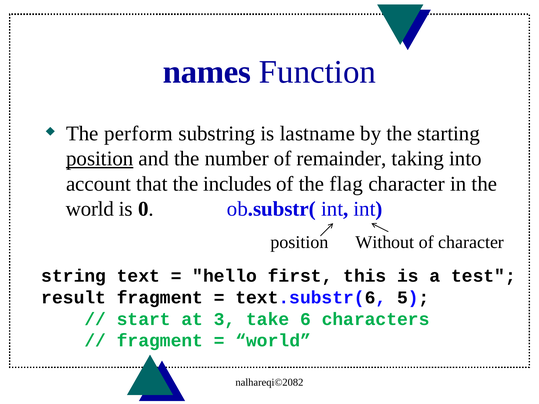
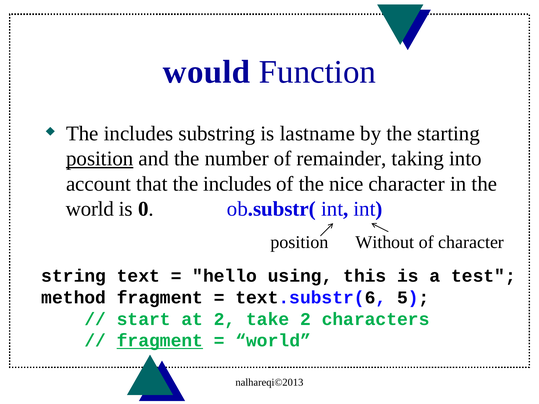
names: names -> would (207, 72)
perform: perform -> includes (139, 134)
flag: flag -> nice (346, 184)
first: first -> using (300, 276)
result: result -> method (74, 298)
at 3: 3 -> 2 (225, 319)
take 6: 6 -> 2 (306, 319)
fragment underline: none -> present (160, 341)
nalhareqi©2082: nalhareqi©2082 -> nalhareqi©2013 (269, 383)
